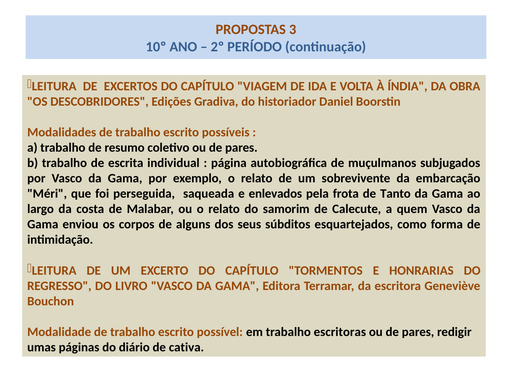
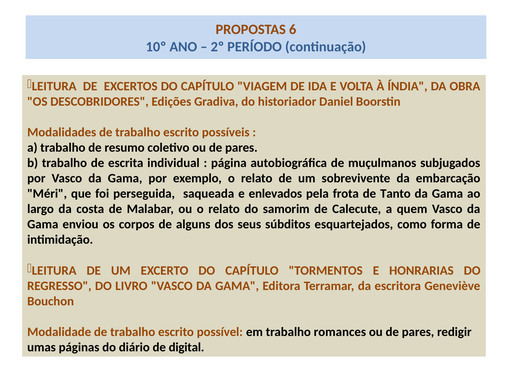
3: 3 -> 6 (293, 30)
escritoras: escritoras -> romances (340, 332)
cativa: cativa -> digital (187, 347)
